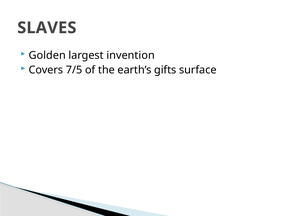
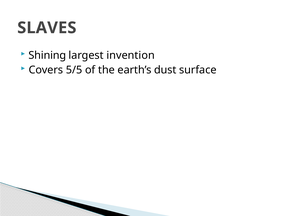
Golden: Golden -> Shining (47, 55)
7/5: 7/5 -> 5/5 (74, 70)
gifts: gifts -> dust (165, 70)
